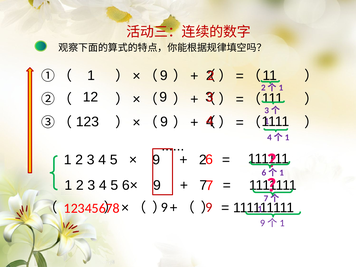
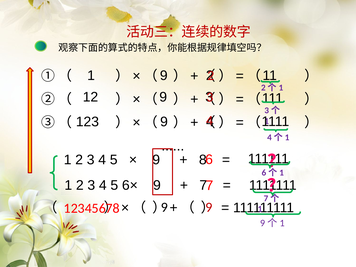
2: 2 -> 8 (203, 160)
